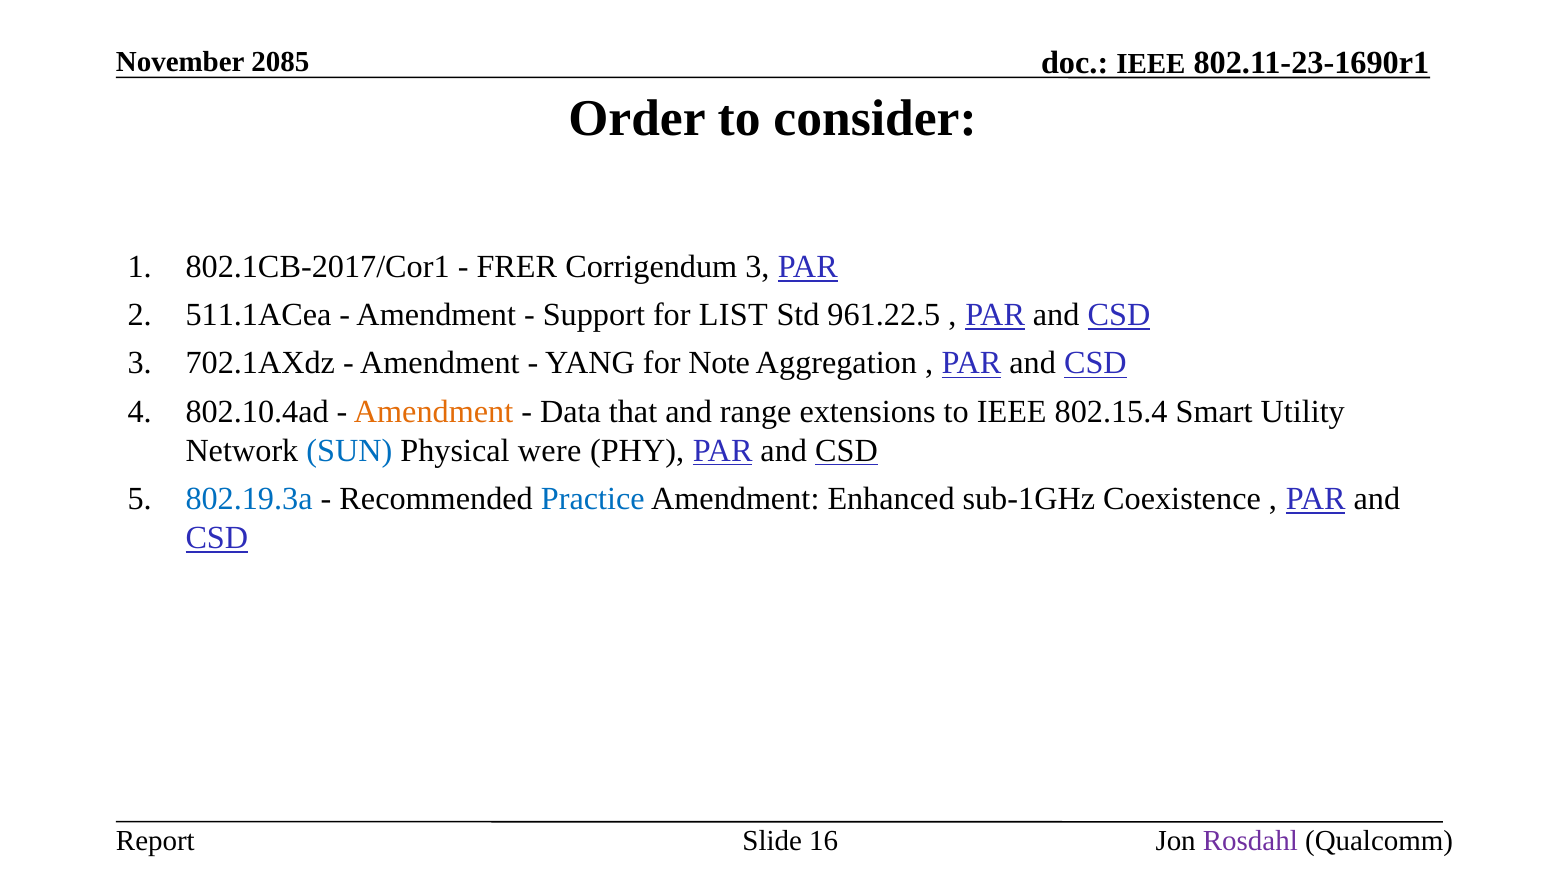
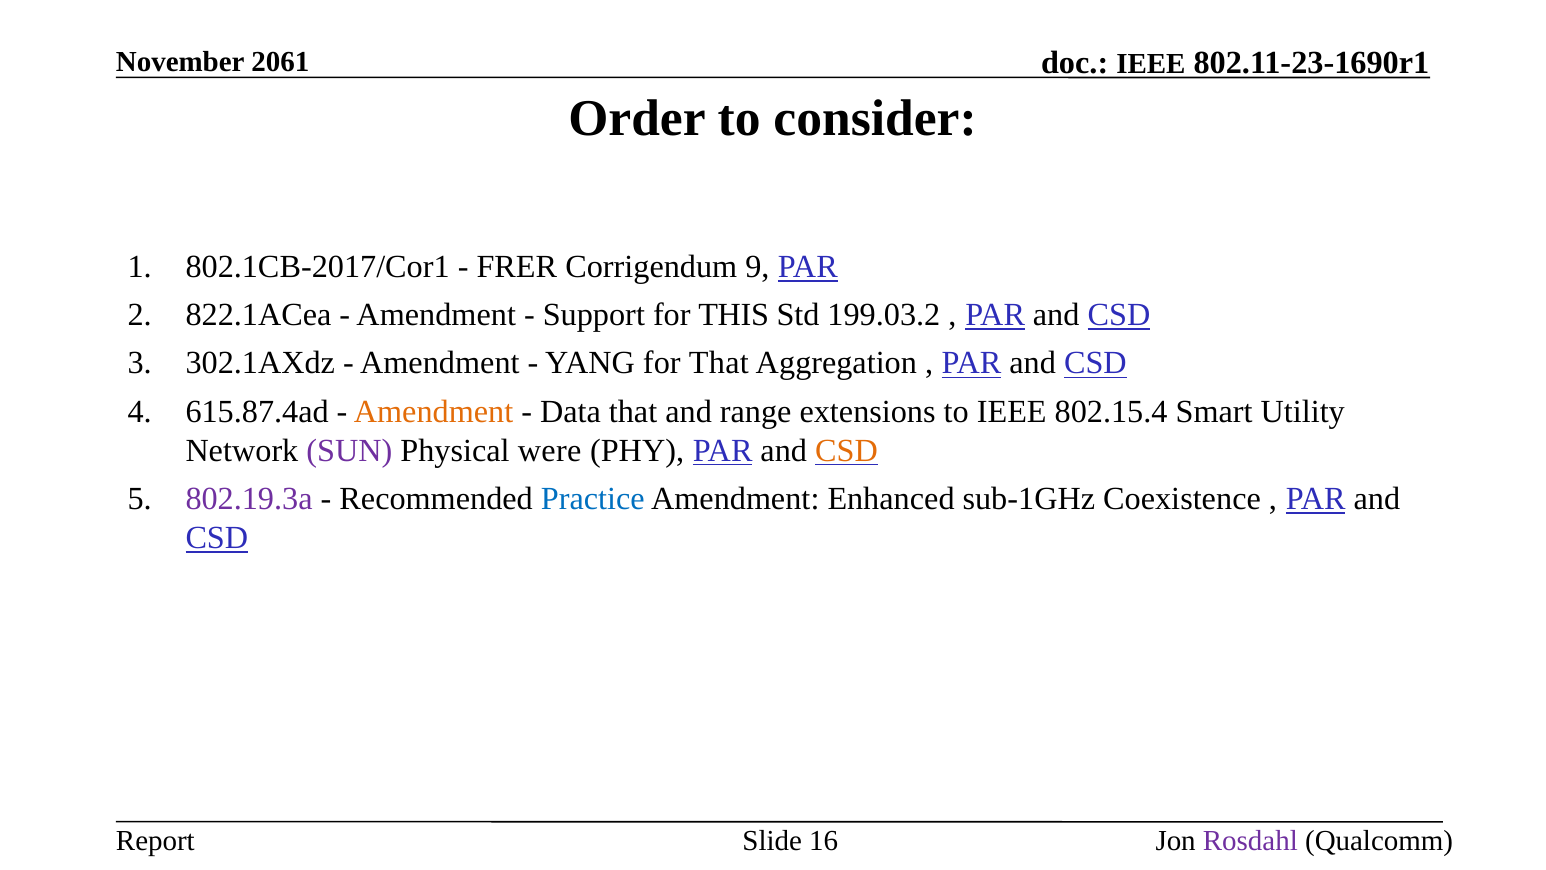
2085: 2085 -> 2061 (280, 62)
Corrigendum 3: 3 -> 9 (757, 266)
511.1ACea: 511.1ACea -> 822.1ACea (258, 315)
LIST: LIST -> THIS (734, 315)
961.22.5: 961.22.5 -> 199.03.2 (884, 315)
702.1AXdz: 702.1AXdz -> 302.1AXdz (260, 363)
for Note: Note -> That (719, 363)
802.10.4ad: 802.10.4ad -> 615.87.4ad (257, 412)
SUN colour: blue -> purple (349, 450)
CSD colour: black -> orange (846, 450)
802.19.3a colour: blue -> purple (249, 499)
